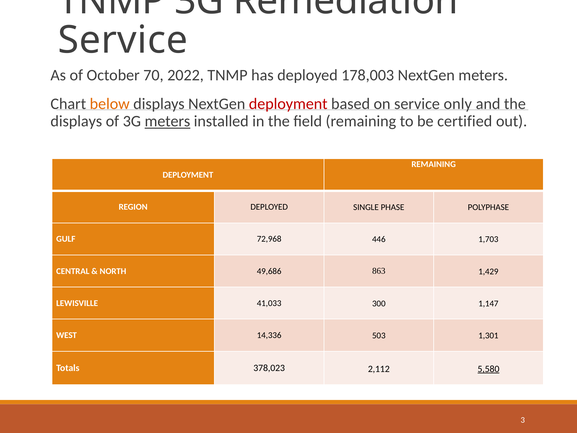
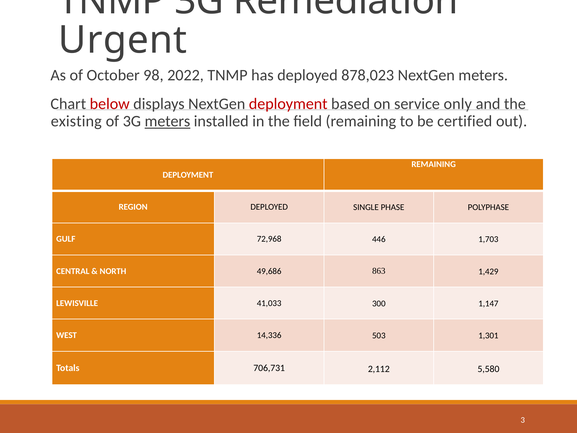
Service: Service -> Urgent (123, 40)
70: 70 -> 98 (153, 75)
178,003: 178,003 -> 878,023 (368, 75)
below colour: orange -> red (110, 104)
displays: displays -> existing (76, 121)
378,023: 378,023 -> 706,731 (269, 368)
5,580 underline: present -> none (488, 369)
